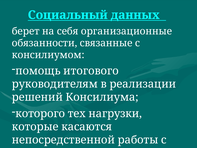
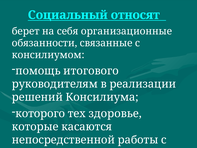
данных: данных -> относят (135, 15)
нагрузки: нагрузки -> здоровье (115, 113)
